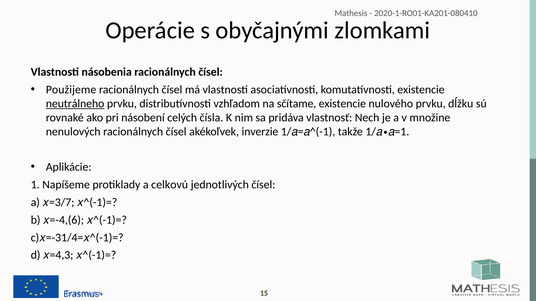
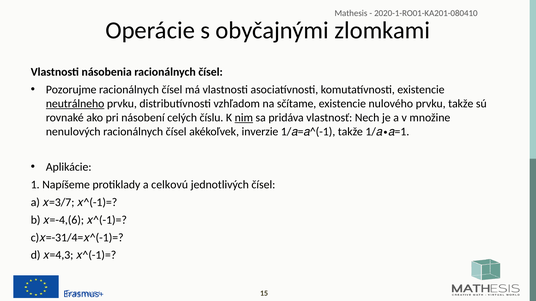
Použijeme: Použijeme -> Pozorujme (71, 90)
prvku dĺžku: dĺžku -> takže (461, 104)
čísla: čísla -> číslu (211, 118)
nim underline: none -> present (244, 118)
